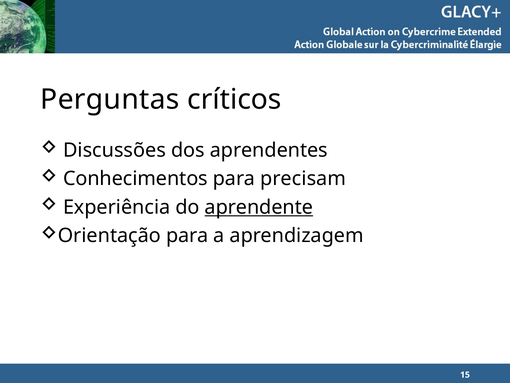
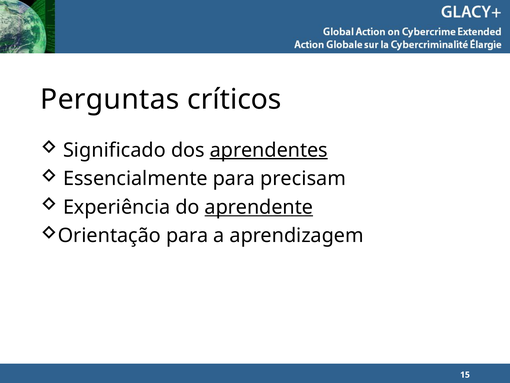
Discussões: Discussões -> Significado (114, 150)
aprendentes underline: none -> present (269, 150)
Conhecimentos: Conhecimentos -> Essencialmente (135, 178)
